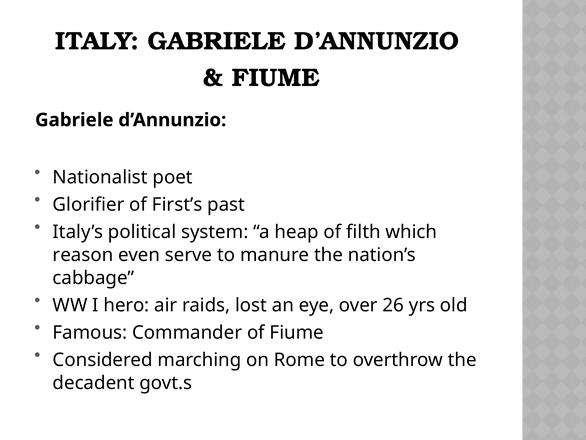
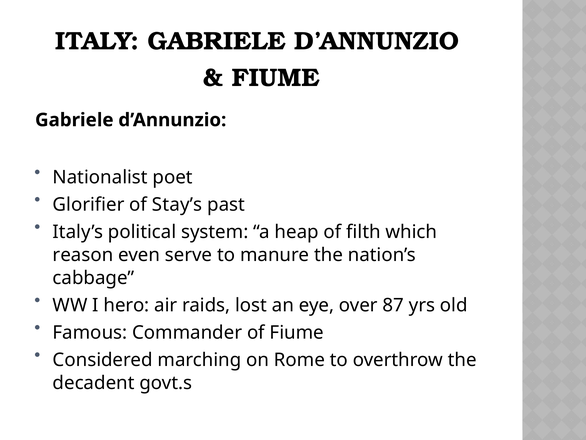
First’s: First’s -> Stay’s (177, 204)
26: 26 -> 87 (393, 305)
